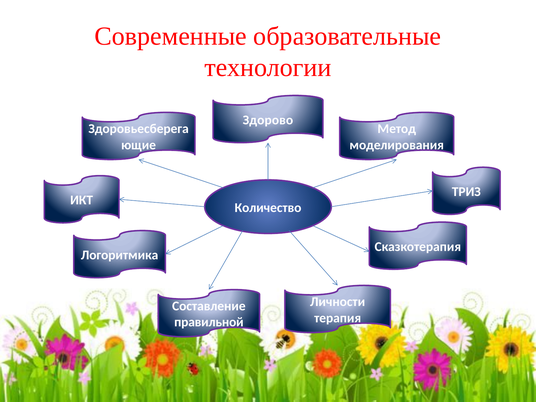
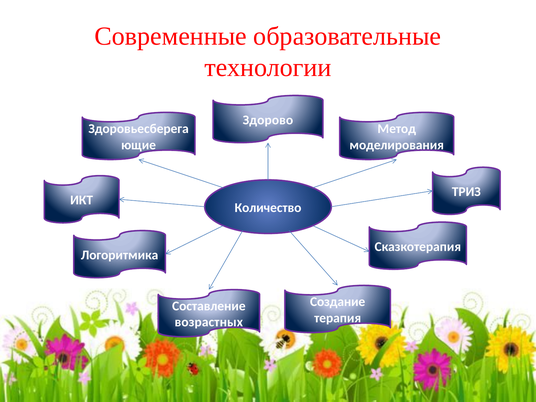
Личности: Личности -> Создание (338, 302)
правильной: правильной -> возрастных (209, 322)
